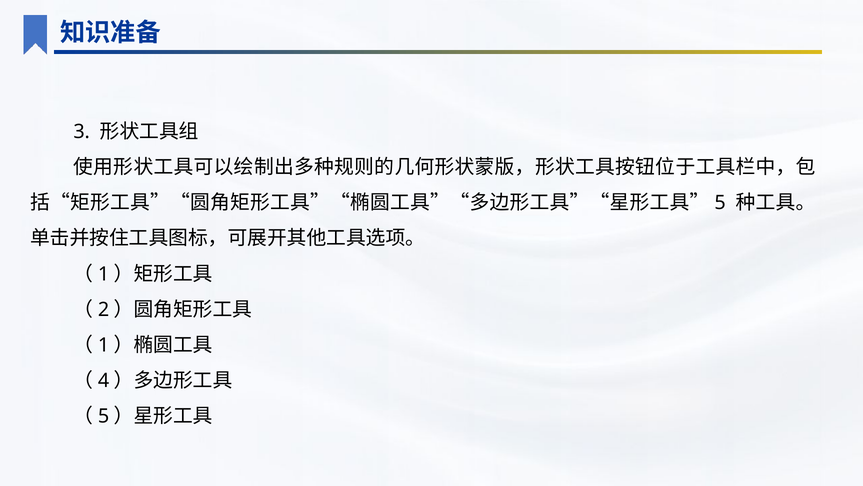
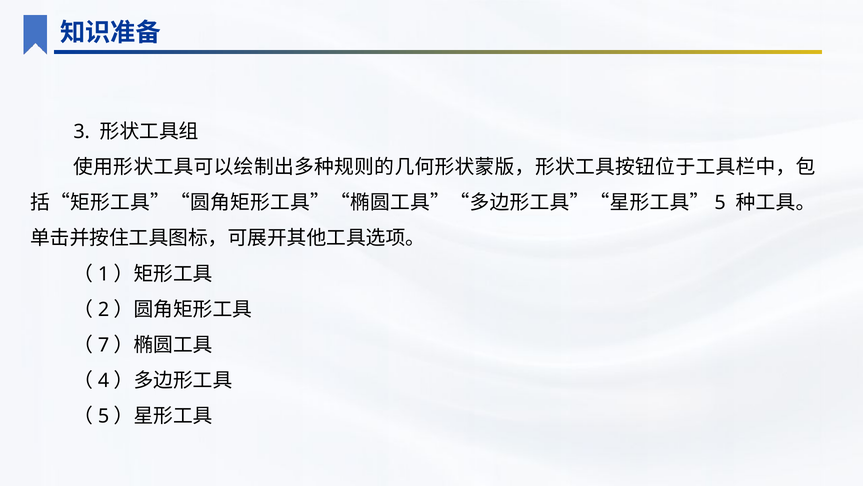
1: 1 -> 7 (104, 345)
